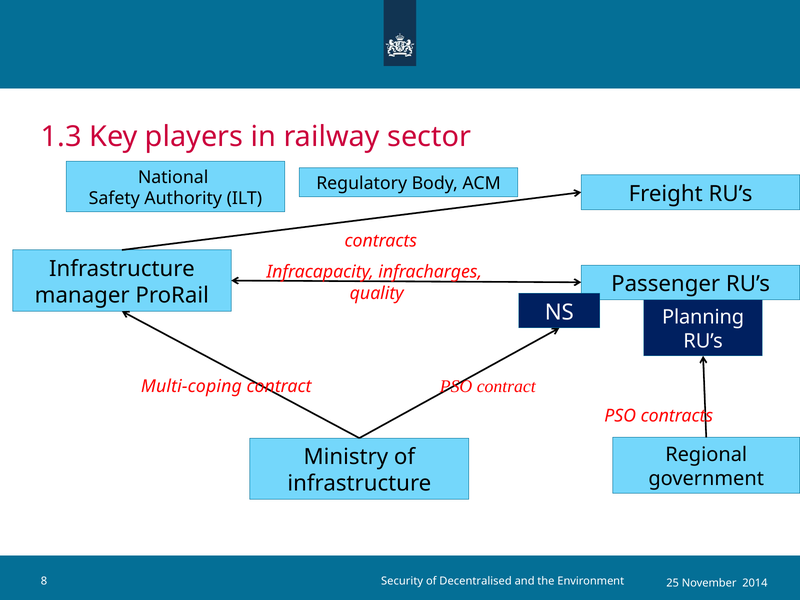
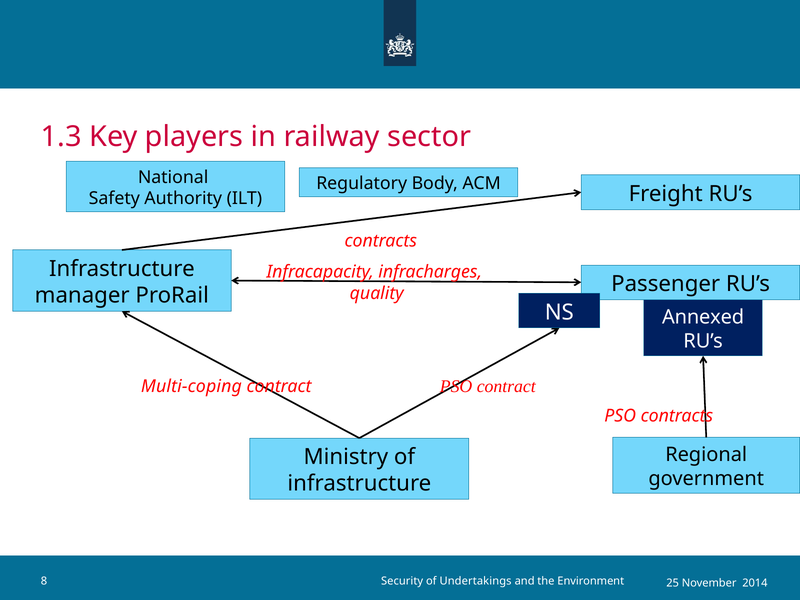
Planning: Planning -> Annexed (703, 317)
Decentralised: Decentralised -> Undertakings (476, 581)
